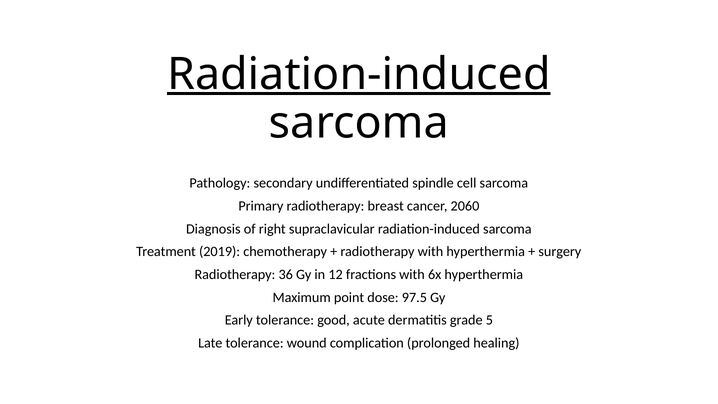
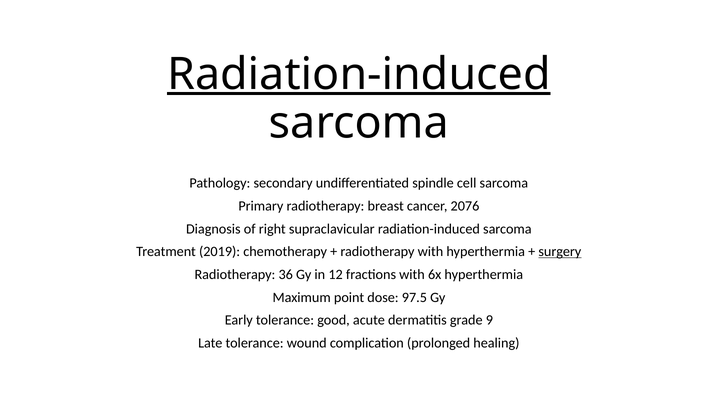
2060: 2060 -> 2076 (465, 206)
surgery underline: none -> present (560, 252)
5: 5 -> 9 (489, 320)
